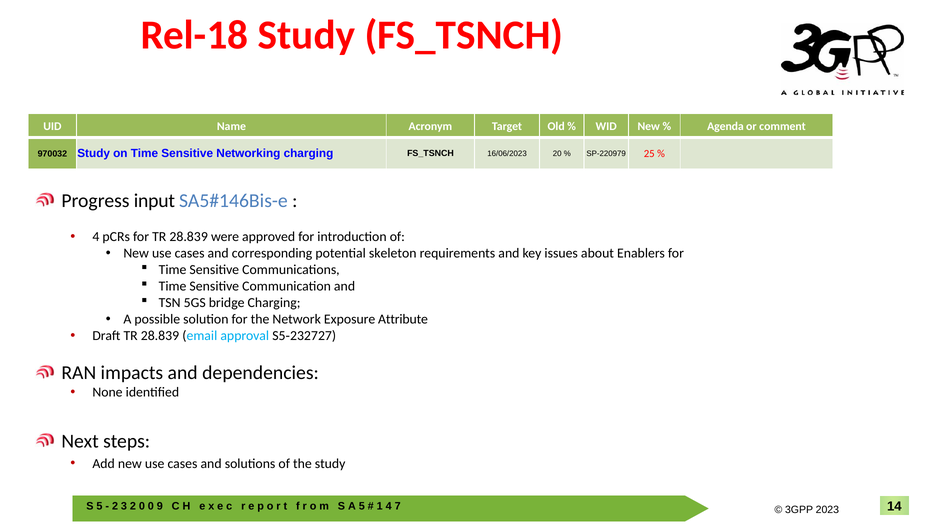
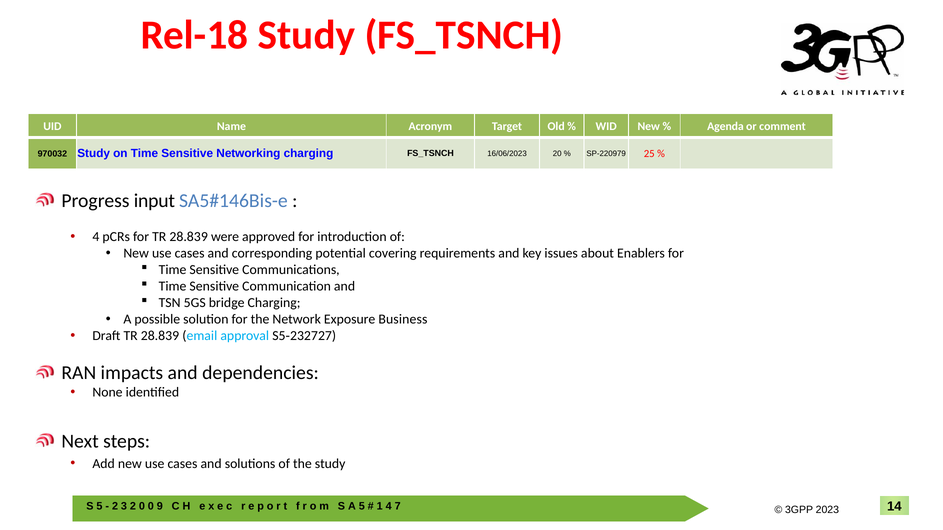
skeleton: skeleton -> covering (393, 254)
Attribute: Attribute -> Business (403, 320)
